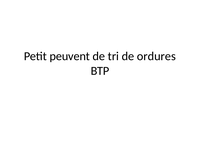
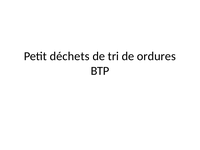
peuvent: peuvent -> déchets (70, 56)
